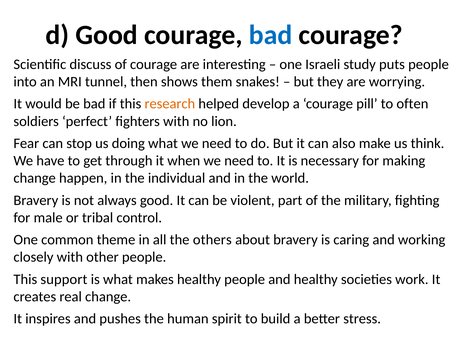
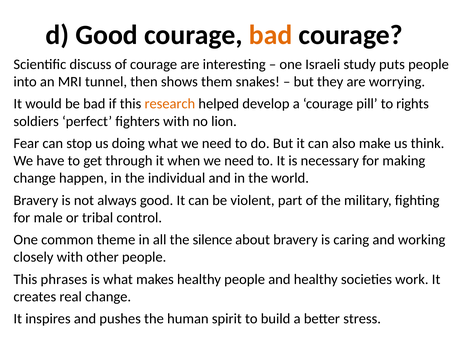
bad colour: blue -> orange (271, 35)
often: often -> rights (413, 104)
others: others -> silence (212, 240)
support: support -> phrases (64, 279)
